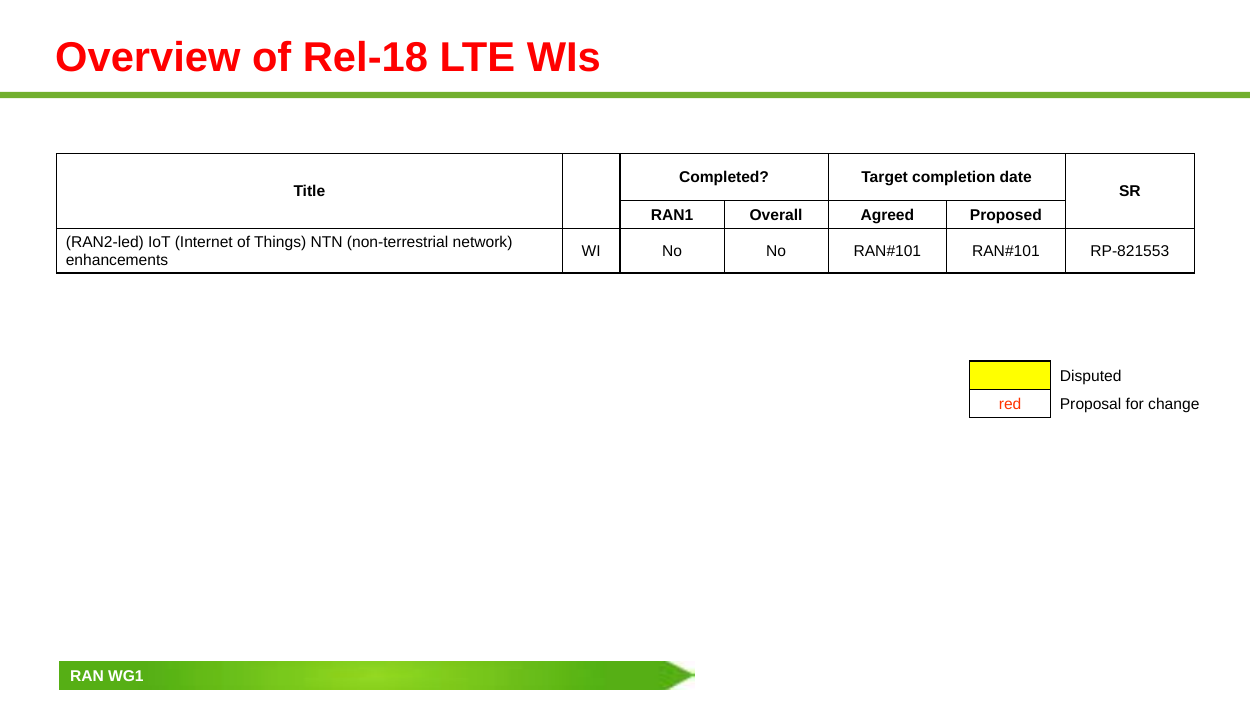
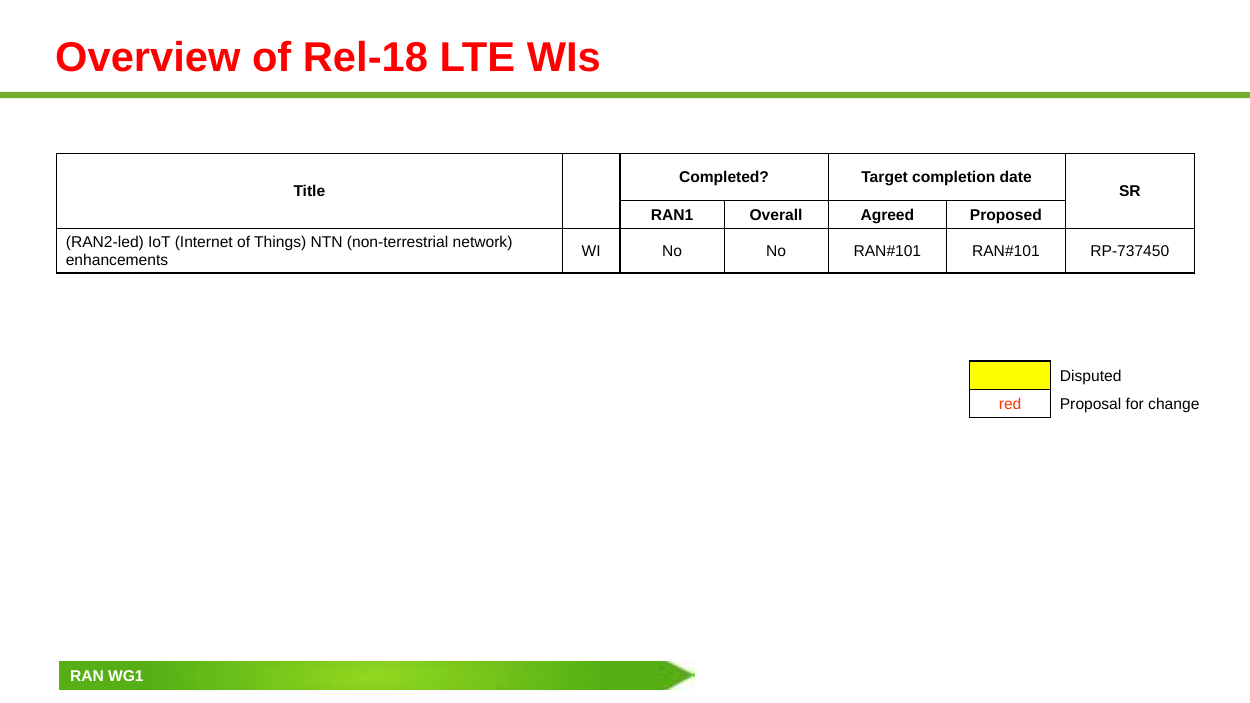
RP-821553: RP-821553 -> RP-737450 (1130, 251)
